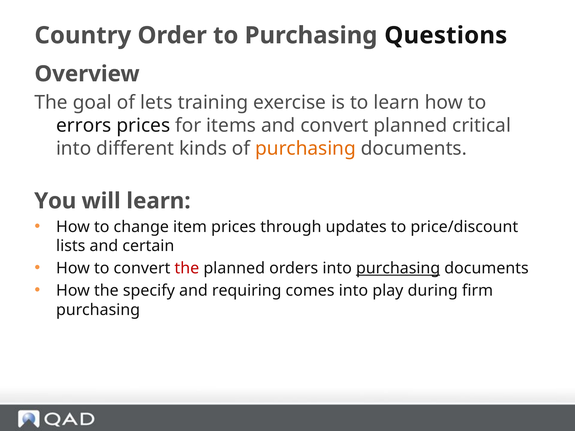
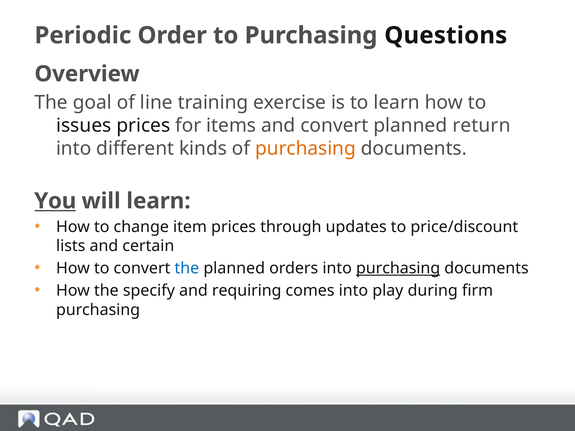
Country: Country -> Periodic (83, 35)
lets: lets -> line (156, 102)
errors: errors -> issues (84, 125)
critical: critical -> return (481, 125)
You underline: none -> present (55, 201)
the colour: red -> blue (187, 268)
